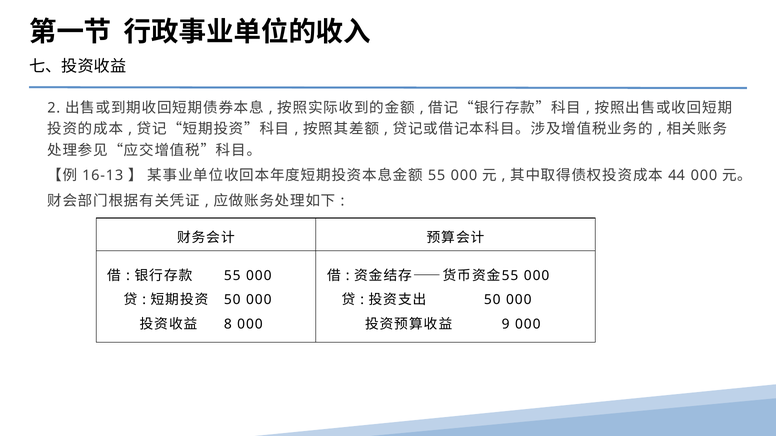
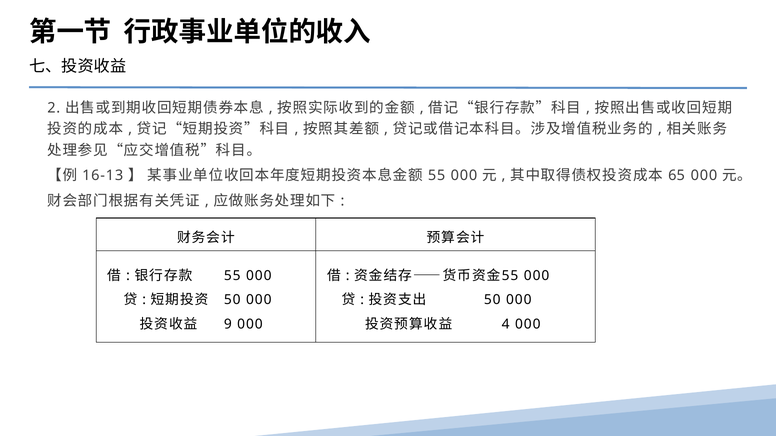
44: 44 -> 65 (677, 176)
8: 8 -> 9 (228, 324)
9: 9 -> 4 (506, 324)
